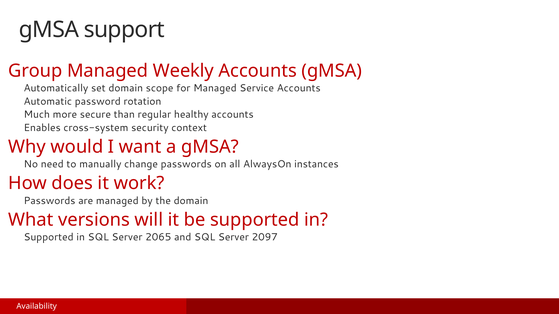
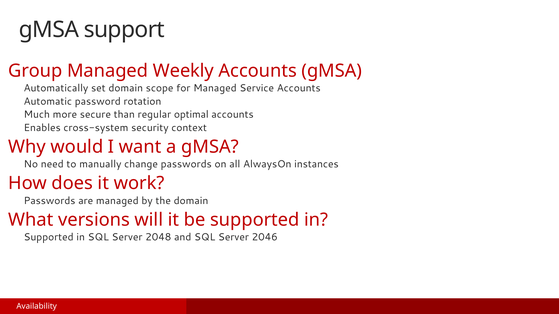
healthy: healthy -> optimal (191, 115)
2065: 2065 -> 2048 (158, 238)
2097: 2097 -> 2046 (265, 238)
